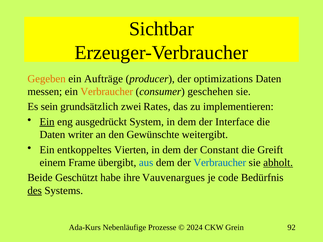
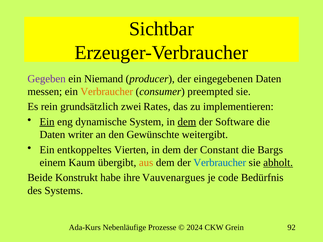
Gegeben colour: orange -> purple (47, 79)
Aufträge: Aufträge -> Niemand (104, 79)
optimizations: optimizations -> eingegebenen (223, 79)
geschehen: geschehen -> preempted (210, 92)
sein: sein -> rein (49, 107)
ausgedrückt: ausgedrückt -> dynamische (101, 122)
dem underline: none -> present (187, 122)
Interface: Interface -> Software (235, 122)
Greift: Greift -> Bargs (270, 150)
Frame: Frame -> Kaum (82, 163)
aus colour: blue -> orange (146, 163)
Geschützt: Geschützt -> Konstrukt (76, 178)
des underline: present -> none (35, 191)
